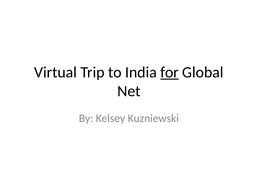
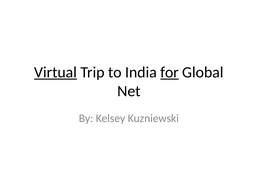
Virtual underline: none -> present (56, 72)
